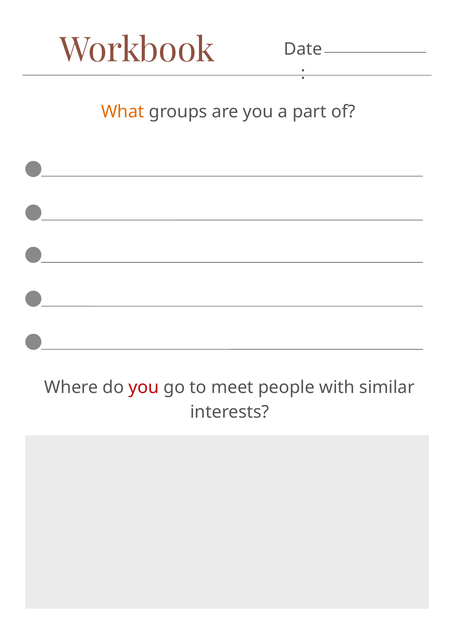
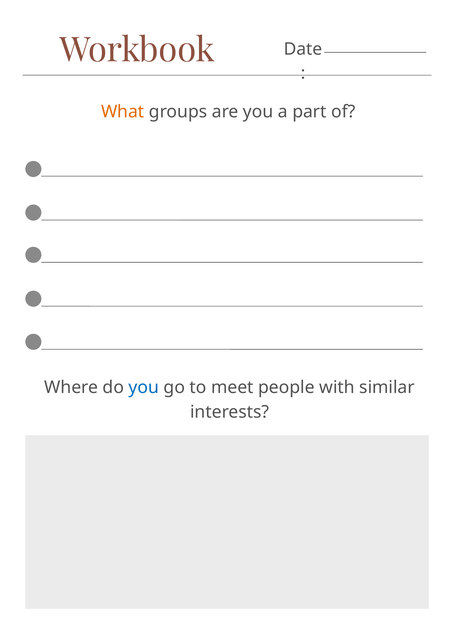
you colour: red -> blue (144, 388)
